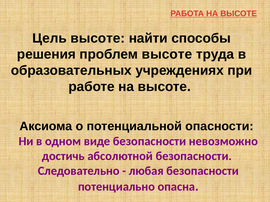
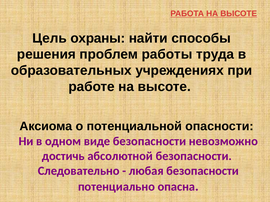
Цель высоте: высоте -> охраны (98, 38)
проблем высоте: высоте -> работы (167, 54)
